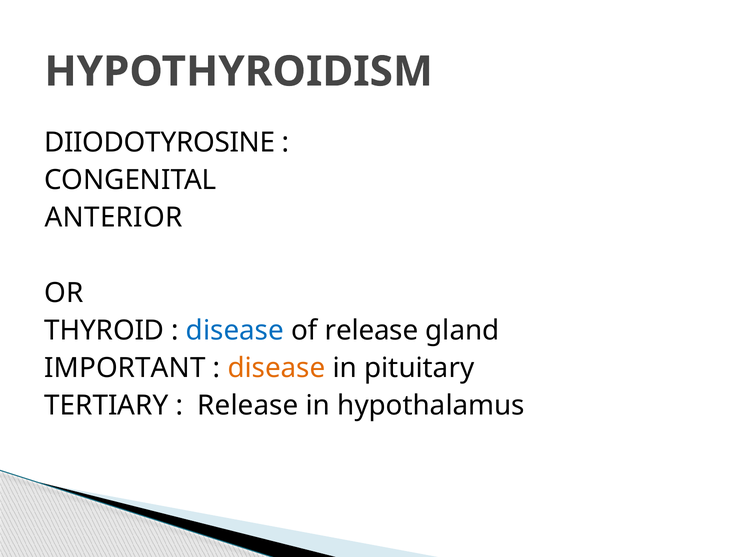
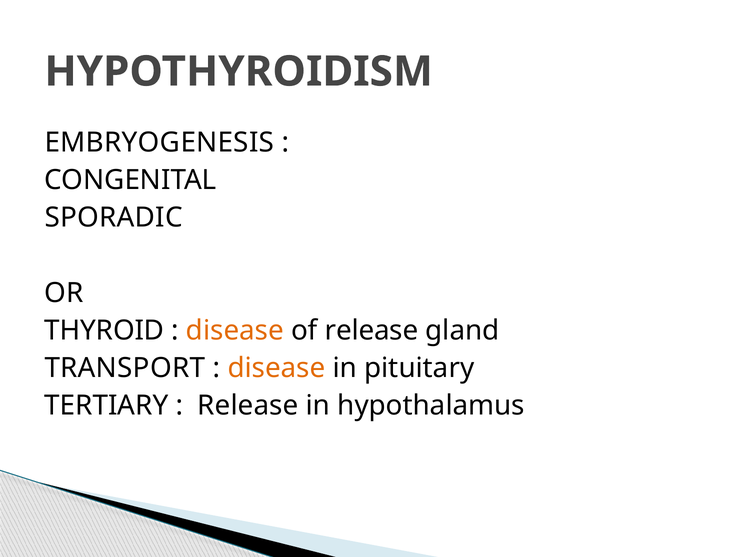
DIIODOTYROSINE: DIIODOTYROSINE -> EMBRYOGENESIS (159, 143)
ANTERIOR: ANTERIOR -> SPORADIC (114, 218)
disease colour: blue -> orange (235, 330)
IMPORTANT: IMPORTANT -> TRANSPORT (125, 368)
